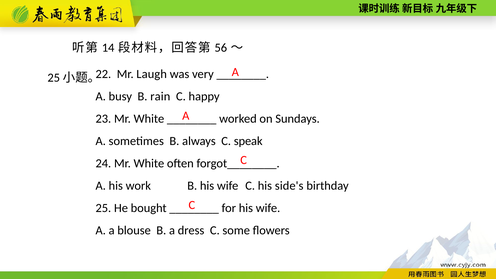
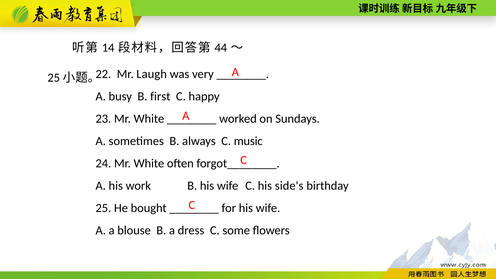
56: 56 -> 44 (221, 48)
rain: rain -> first (160, 97)
speak: speak -> music (248, 141)
